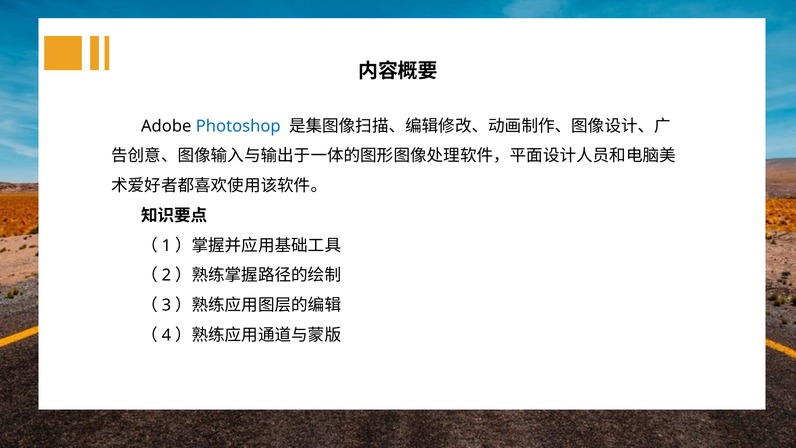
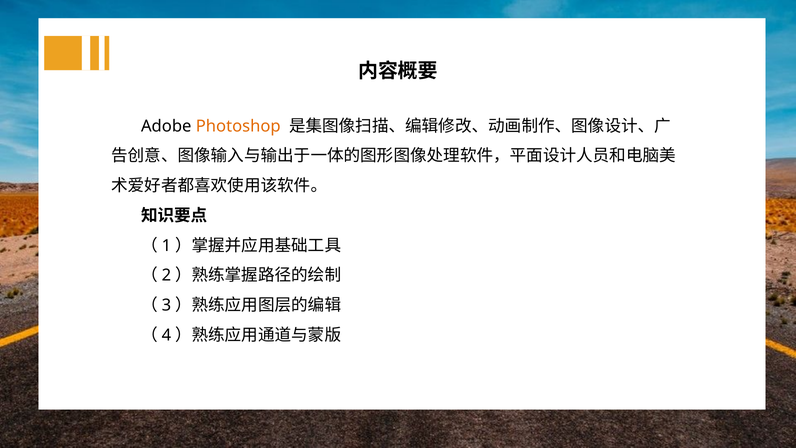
Photoshop colour: blue -> orange (238, 126)
